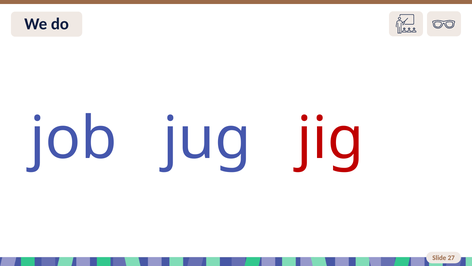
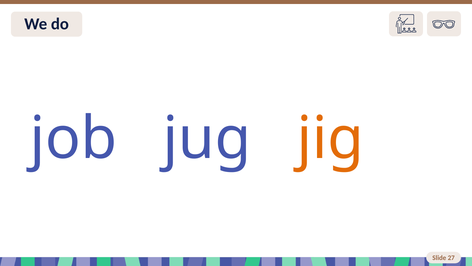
jig colour: red -> orange (330, 139)
